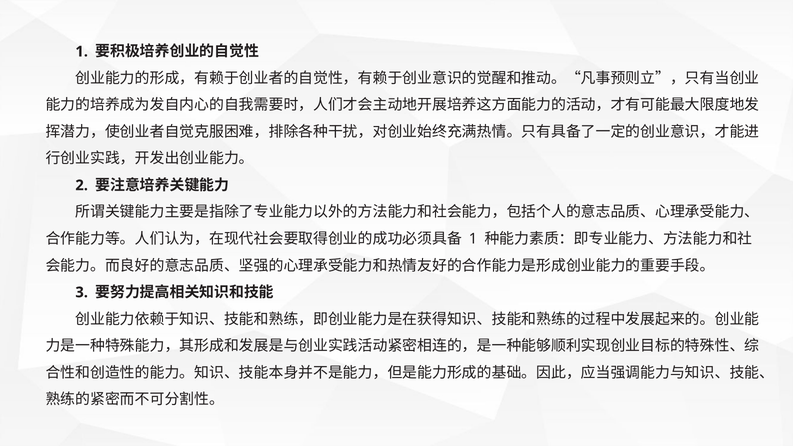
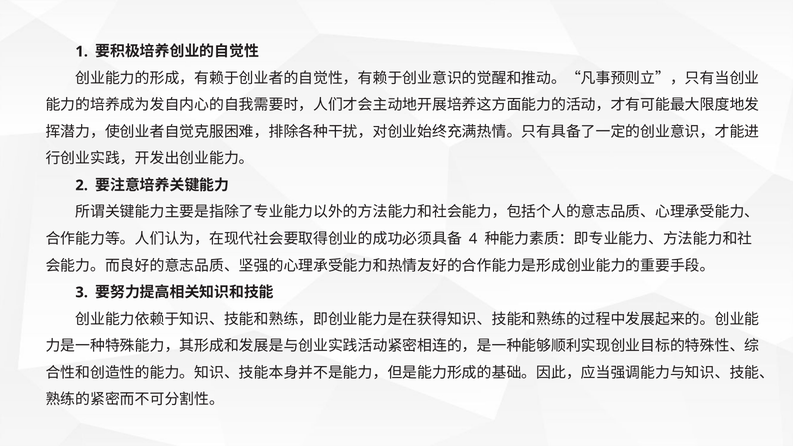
1: 1 -> 4 (473, 239)
